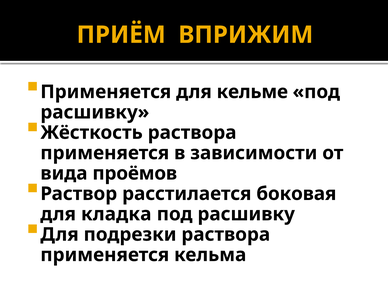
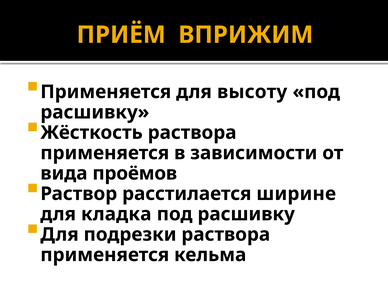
кельме: кельме -> высоту (252, 92)
боковая: боковая -> ширине (296, 194)
